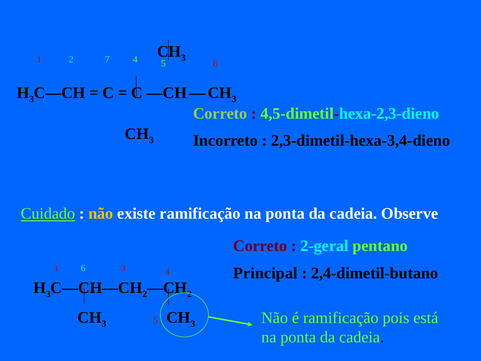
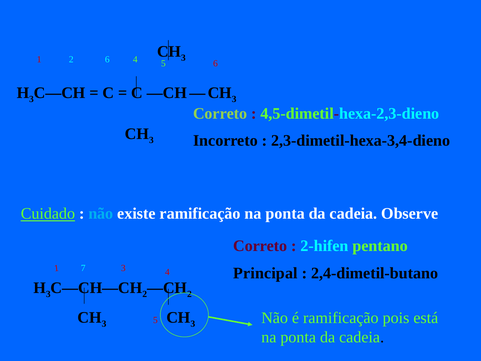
2 7: 7 -> 6 (107, 59)
não colour: yellow -> light blue (101, 214)
2-geral: 2-geral -> 2-hifen (325, 246)
1 6: 6 -> 7 (83, 268)
